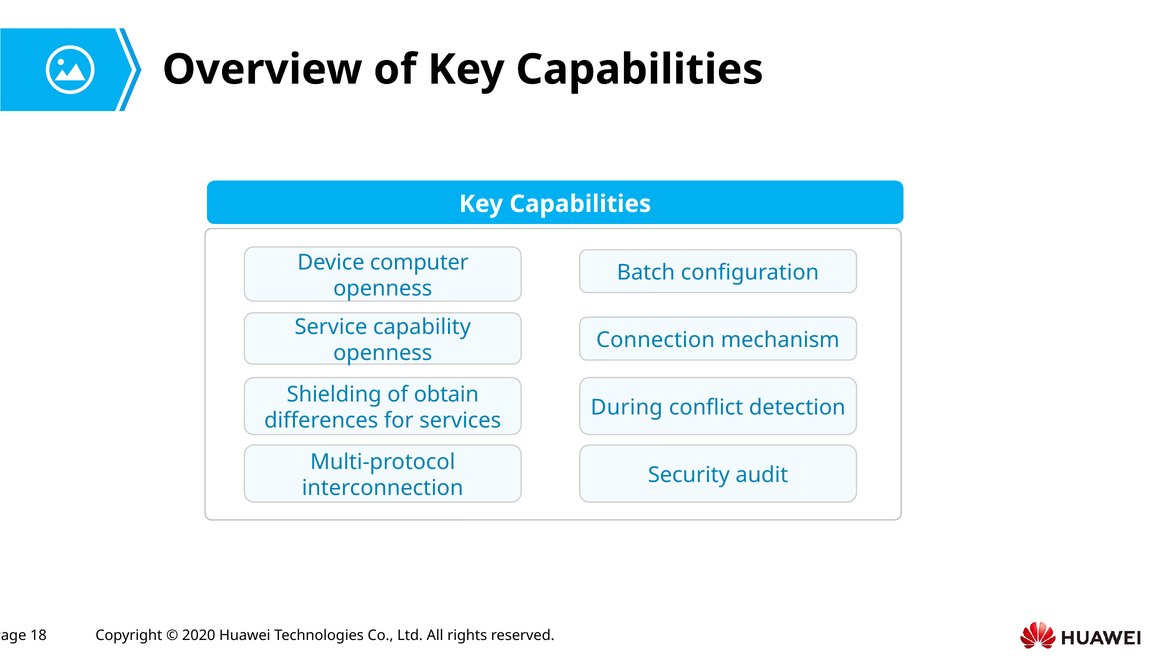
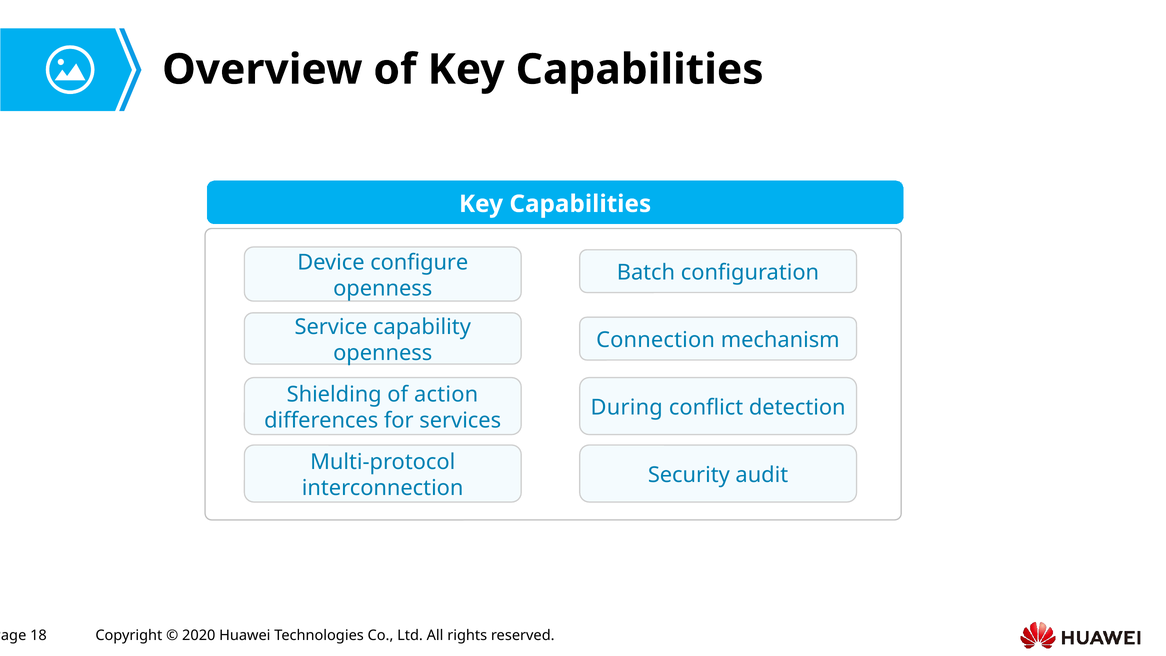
computer: computer -> configure (419, 262)
obtain: obtain -> action (446, 394)
